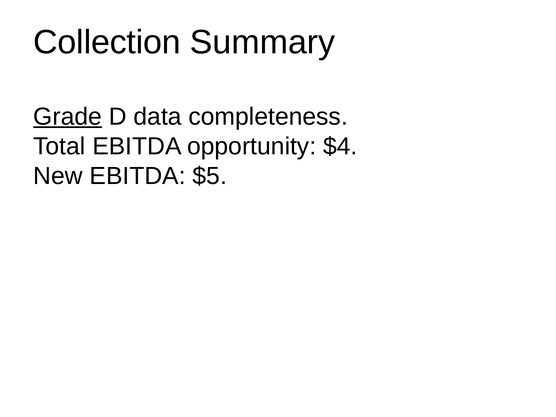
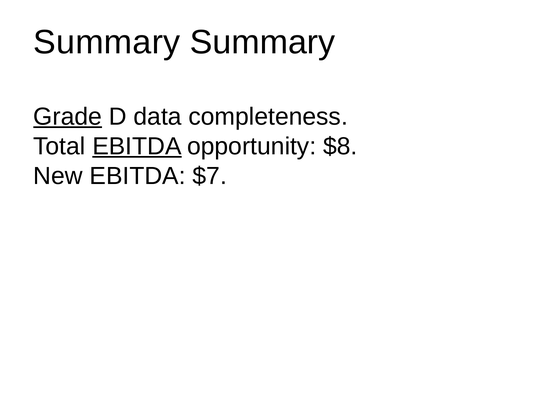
Collection: Collection -> Summary (107, 42)
EBITDA underline: none -> present (137, 146)
$4: $4 -> $8 (340, 146)
$5: $5 -> $7 (210, 176)
